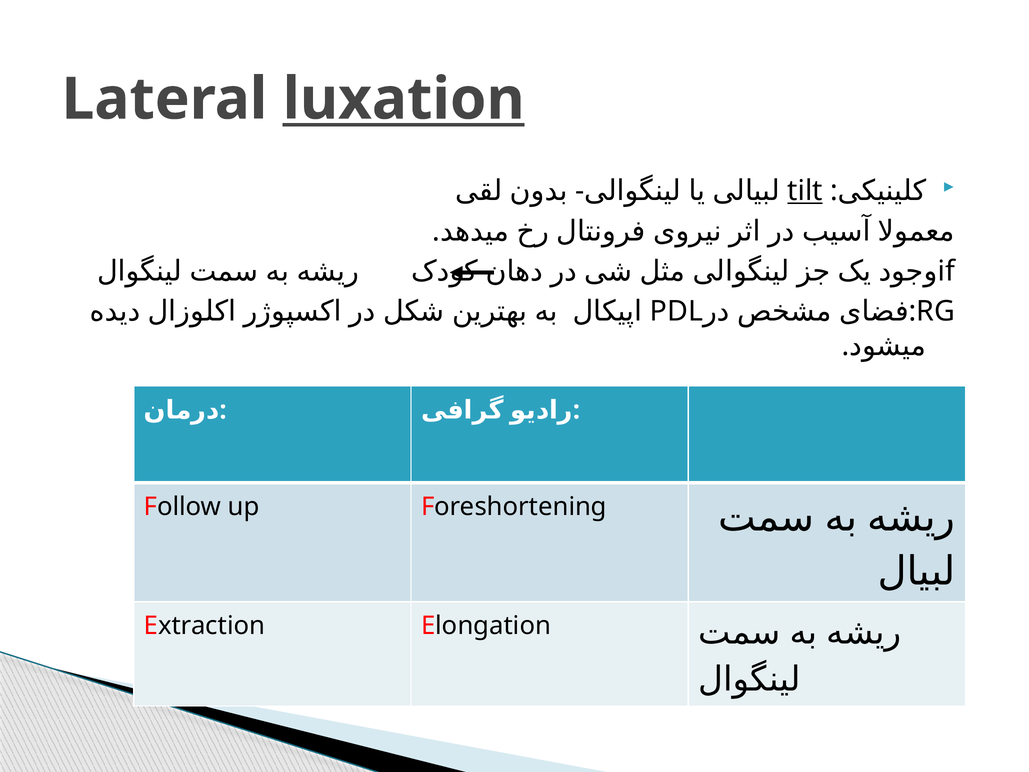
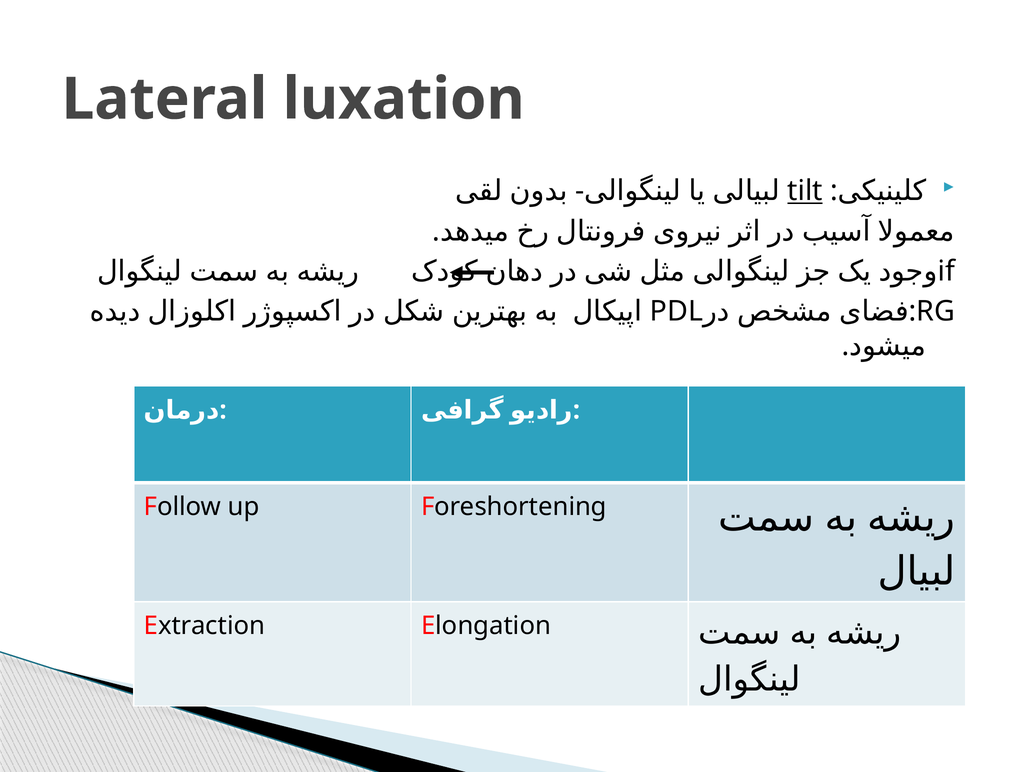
luxation underline: present -> none (404, 99)
